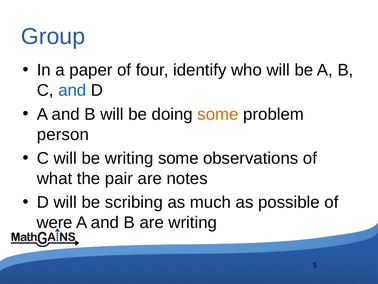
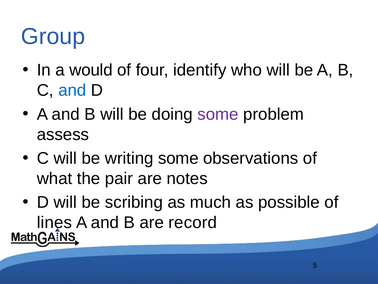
paper: paper -> would (91, 70)
some colour: orange -> purple (218, 114)
person: person -> assess (63, 134)
were: were -> lines (54, 222)
are writing: writing -> record (193, 222)
